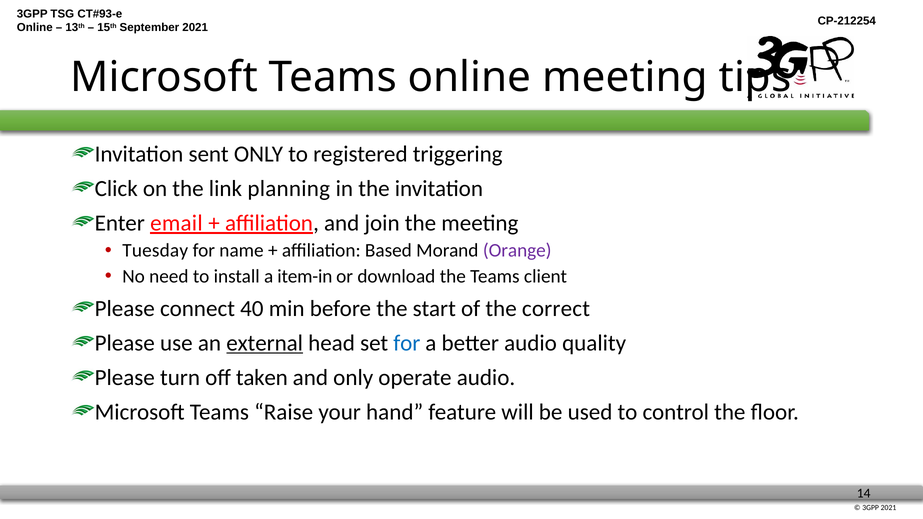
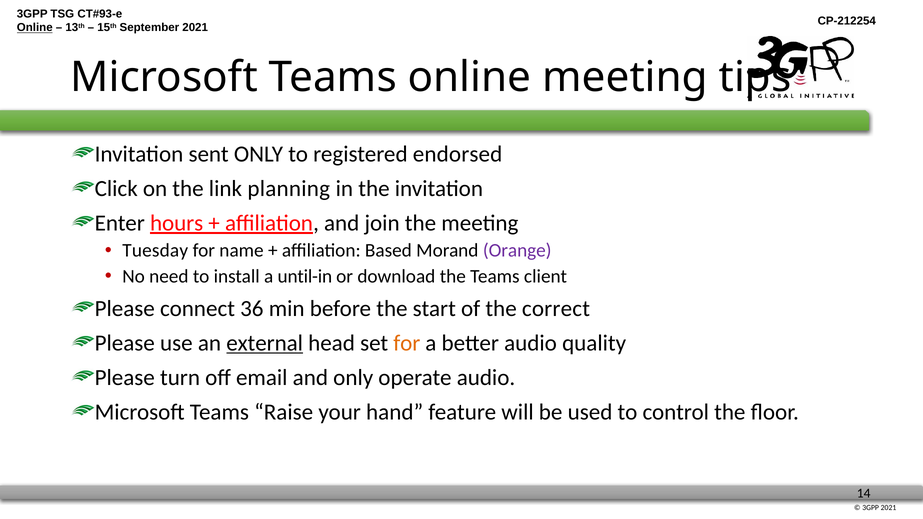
Online underline: none -> present (35, 28)
triggering: triggering -> endorsed (458, 154)
email: email -> hours (177, 223)
item-in: item-in -> until-in (305, 276)
40: 40 -> 36 (252, 309)
for colour: blue -> orange (407, 343)
taken: taken -> email (262, 378)
